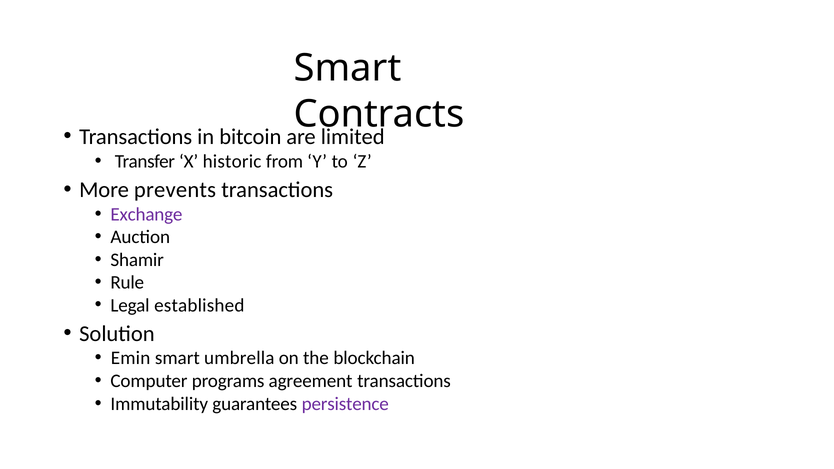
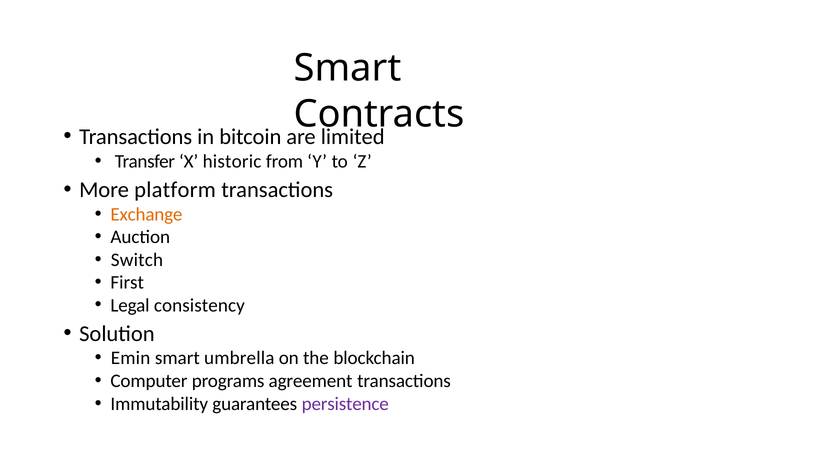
prevents: prevents -> platform (175, 190)
Exchange colour: purple -> orange (146, 214)
Shamir: Shamir -> Switch (137, 260)
Rule: Rule -> First (127, 283)
established: established -> consistency (199, 305)
